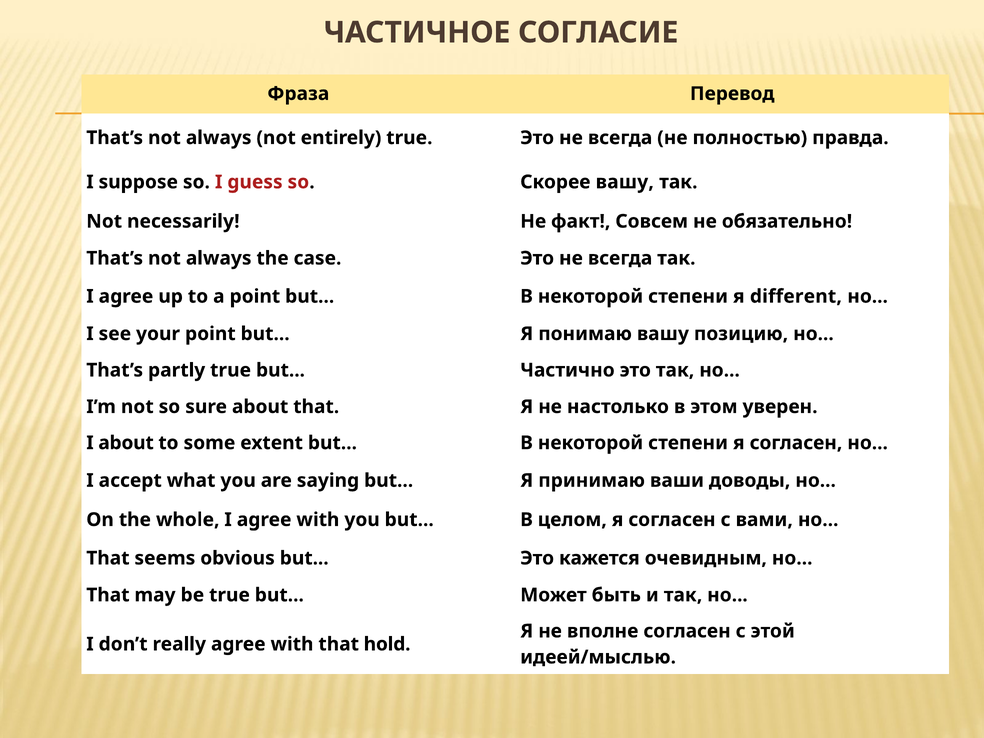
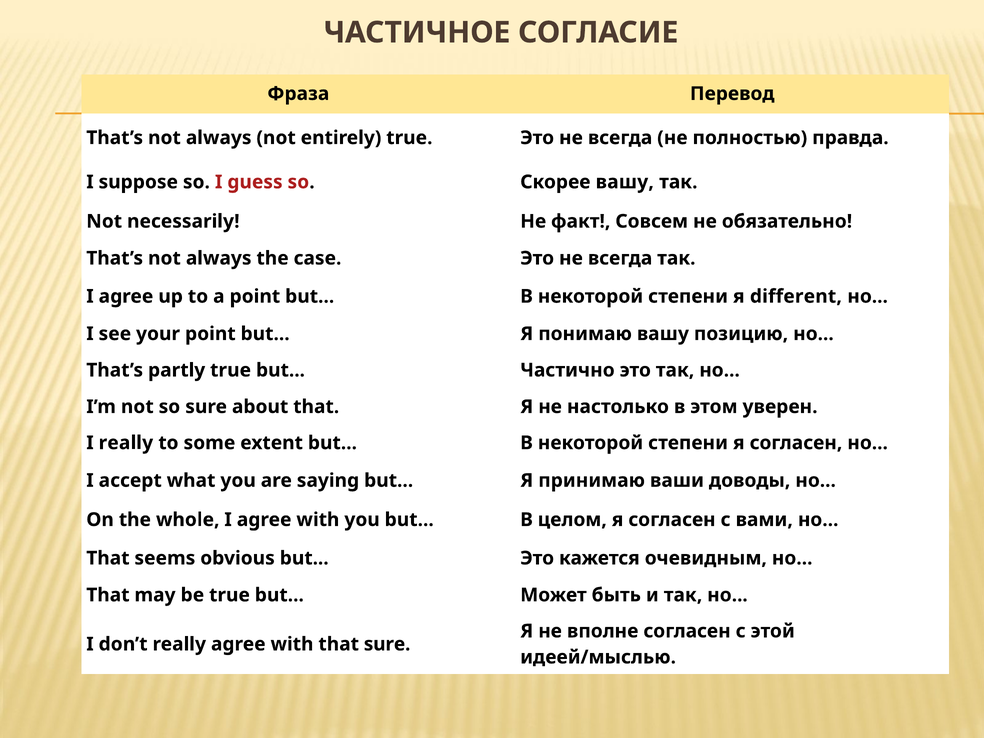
I about: about -> really (126, 443)
that hold: hold -> sure (387, 644)
